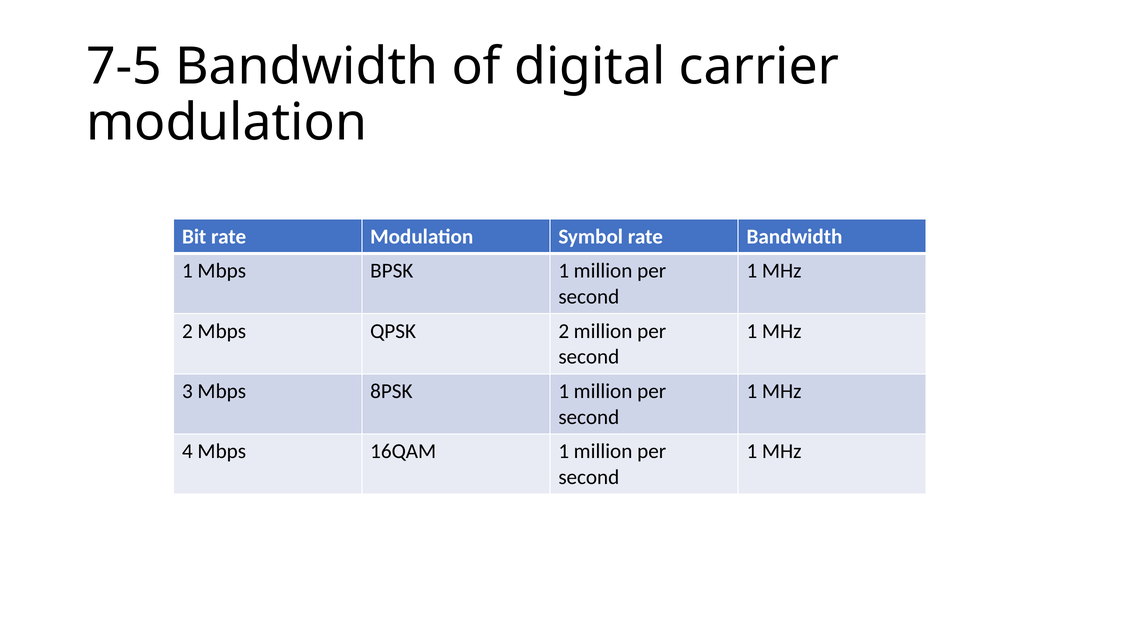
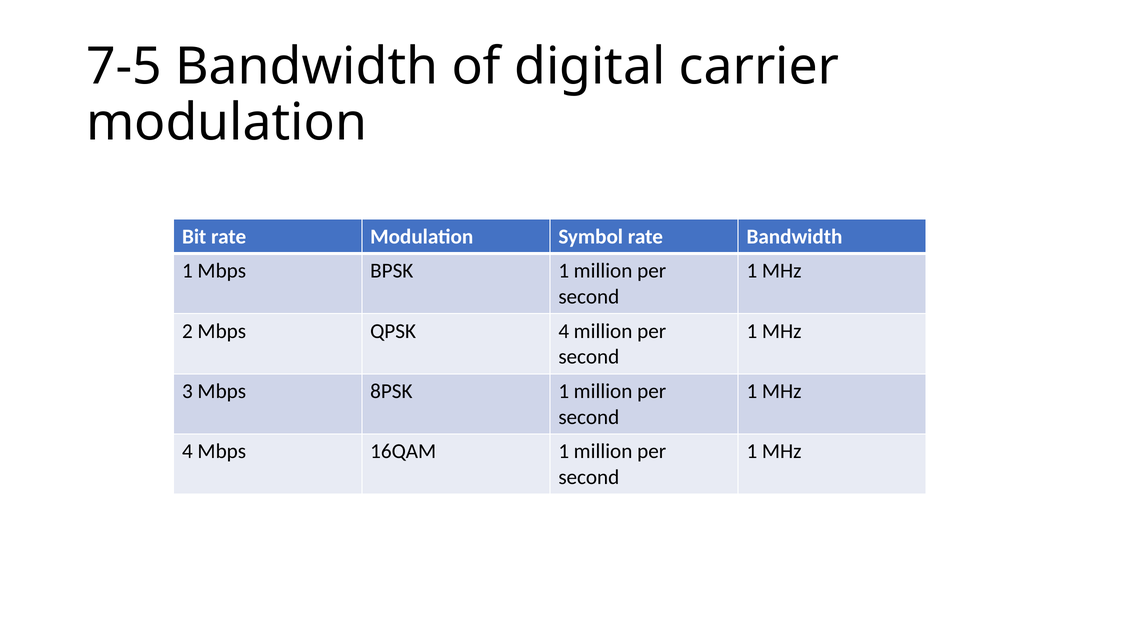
QPSK 2: 2 -> 4 (564, 331)
